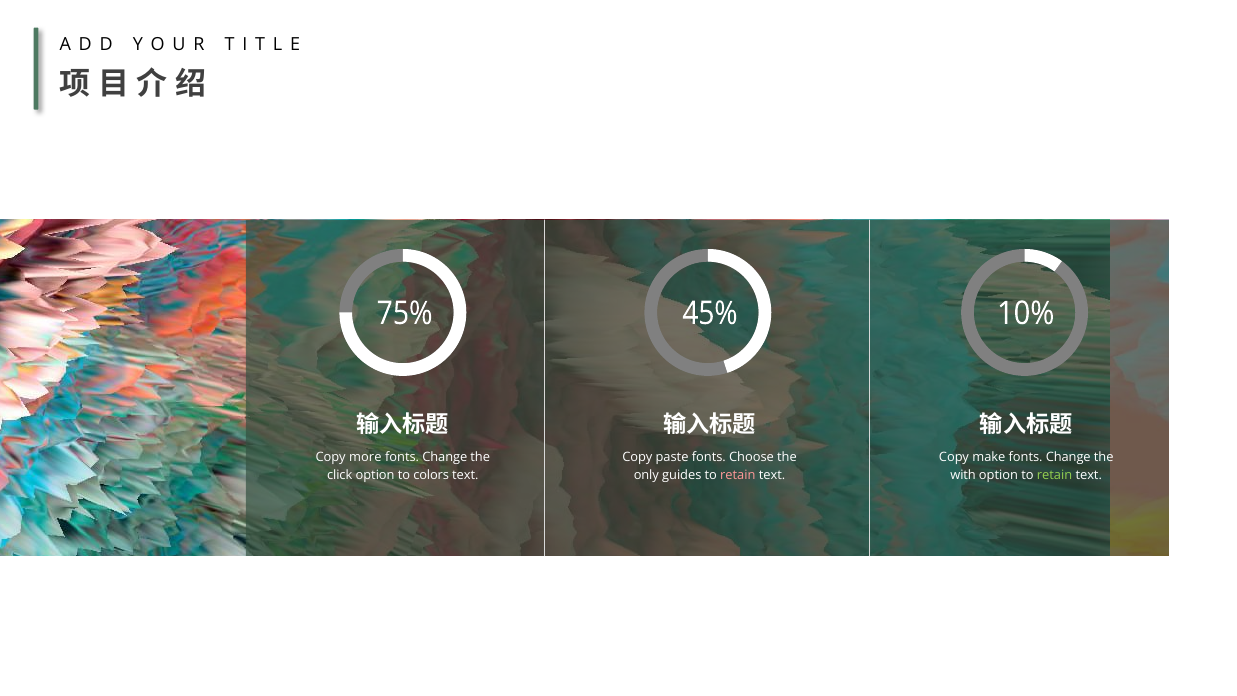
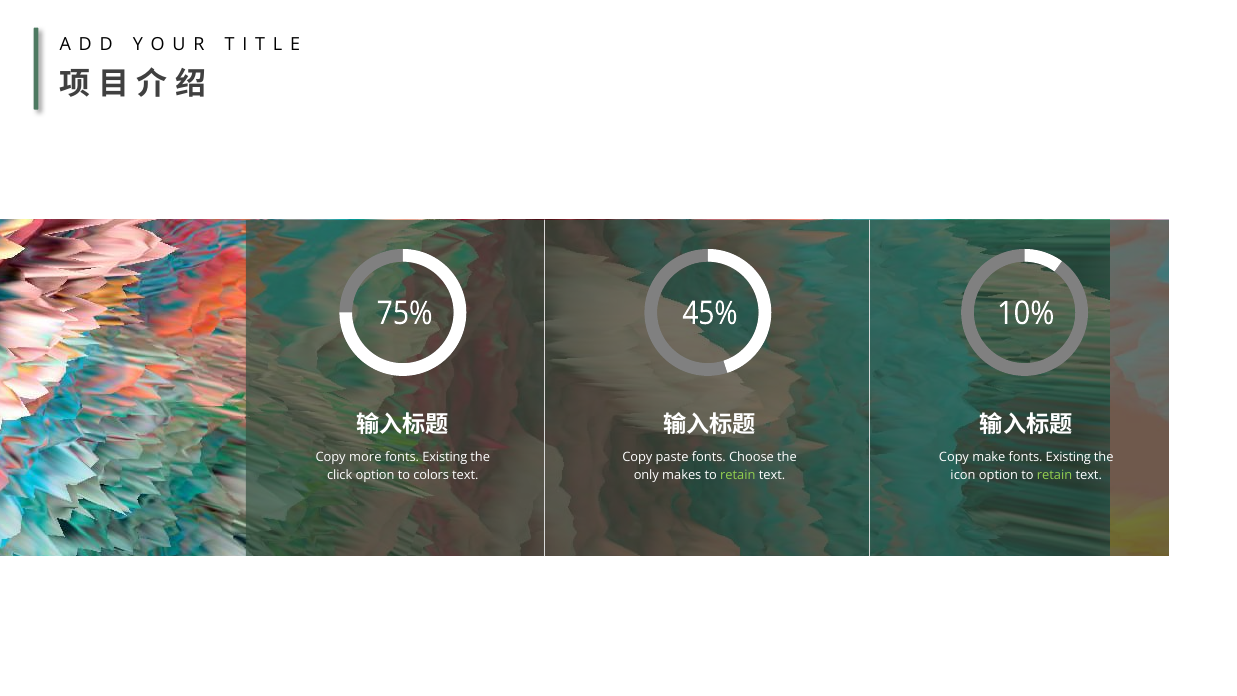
Change: Change -> Existing (445, 457)
Change: Change -> Existing (1068, 457)
guides: guides -> makes (682, 475)
retain colour: pink -> light green (738, 475)
with: with -> icon (963, 475)
